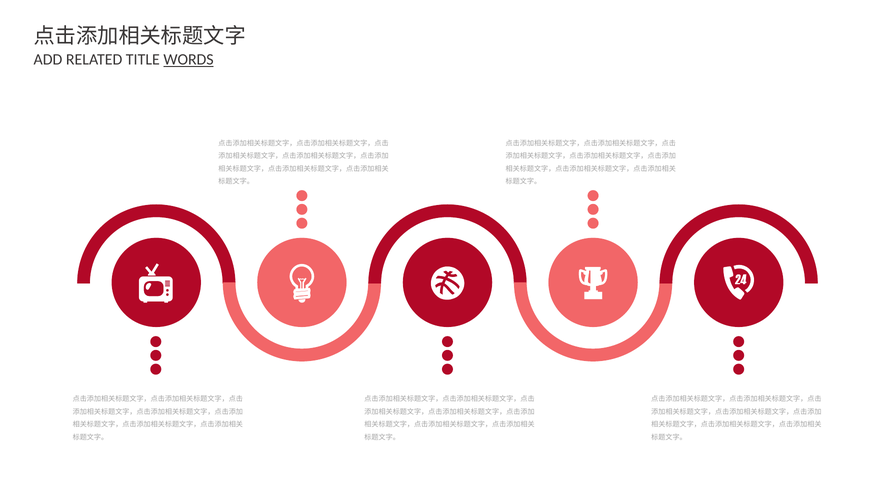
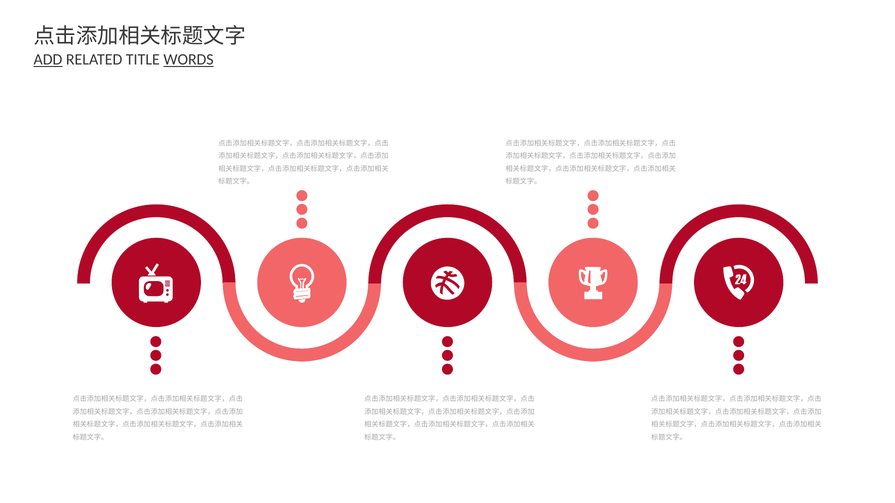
ADD underline: none -> present (48, 60)
